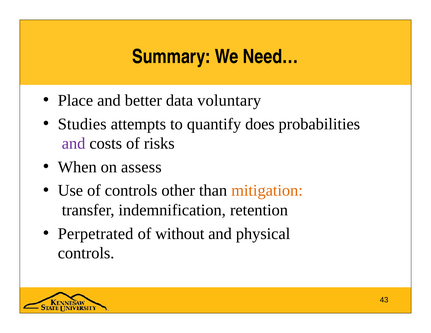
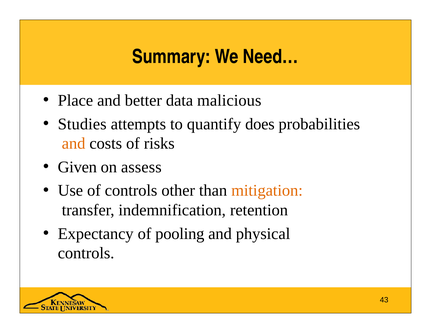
voluntary: voluntary -> malicious (229, 100)
and colour: purple -> orange (74, 144)
When: When -> Given (77, 167)
Perpetrated: Perpetrated -> Expectancy (96, 234)
without: without -> pooling (180, 234)
